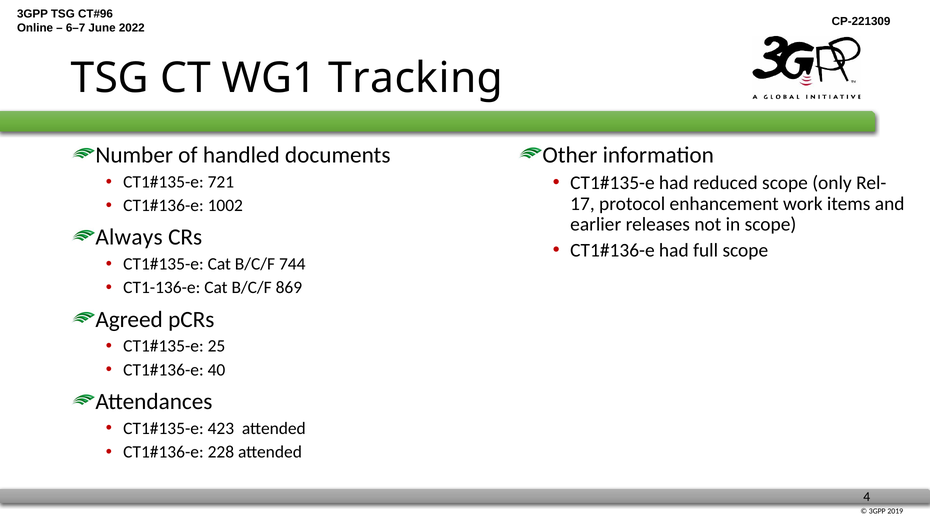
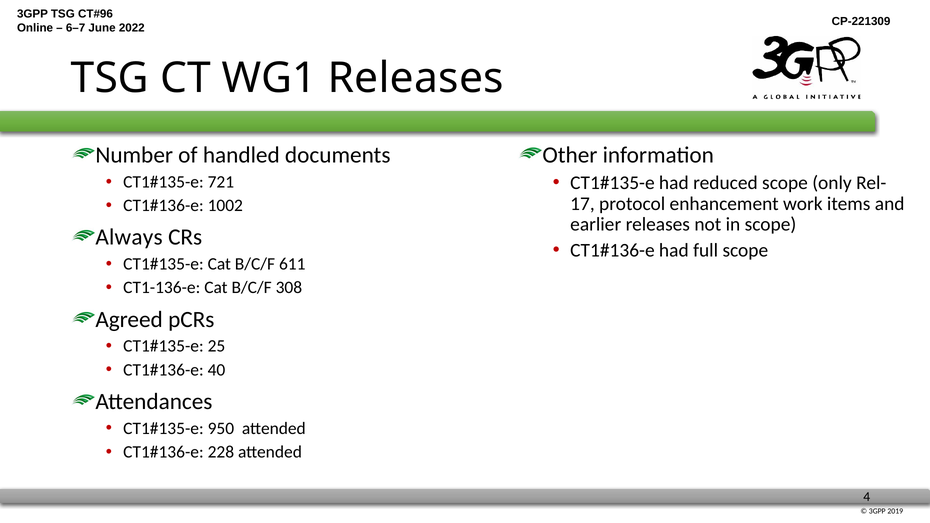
WG1 Tracking: Tracking -> Releases (416, 78)
744: 744 -> 611 (292, 264)
869: 869 -> 308 (289, 288)
423: 423 -> 950 (221, 428)
